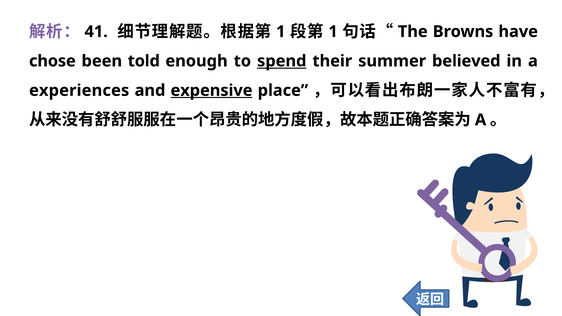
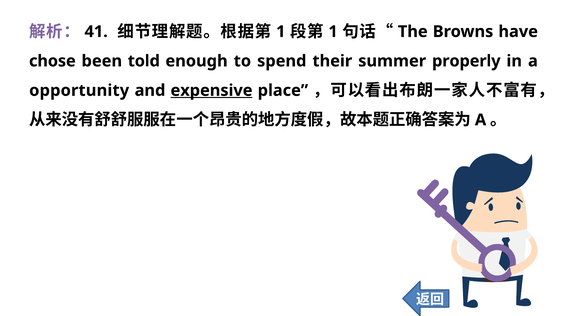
spend underline: present -> none (282, 61)
believed: believed -> properly (466, 61)
experiences: experiences -> opportunity (79, 90)
